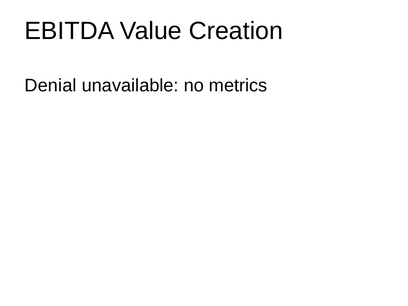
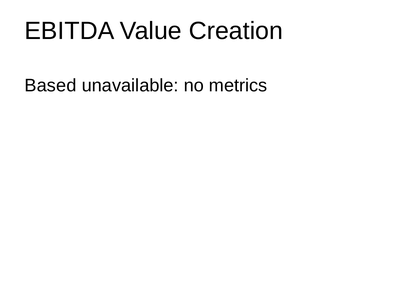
Denial: Denial -> Based (51, 86)
